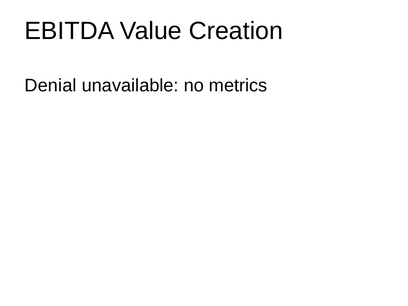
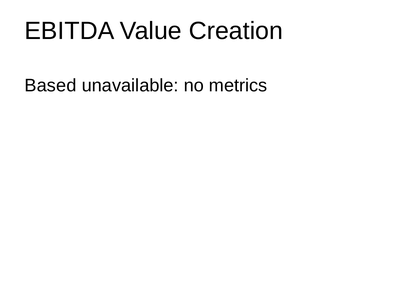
Denial: Denial -> Based (51, 86)
